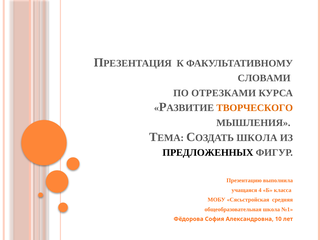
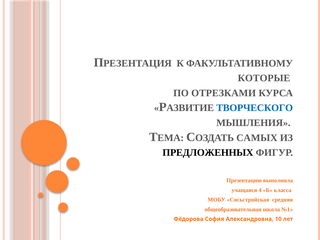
СЛОВАМИ: СЛОВАМИ -> КОТОРЫЕ (264, 78)
ТВОРЧЕСКОГО colour: orange -> blue (255, 108)
ШКОЛА: ШКОЛА -> САМЫХ (257, 138)
